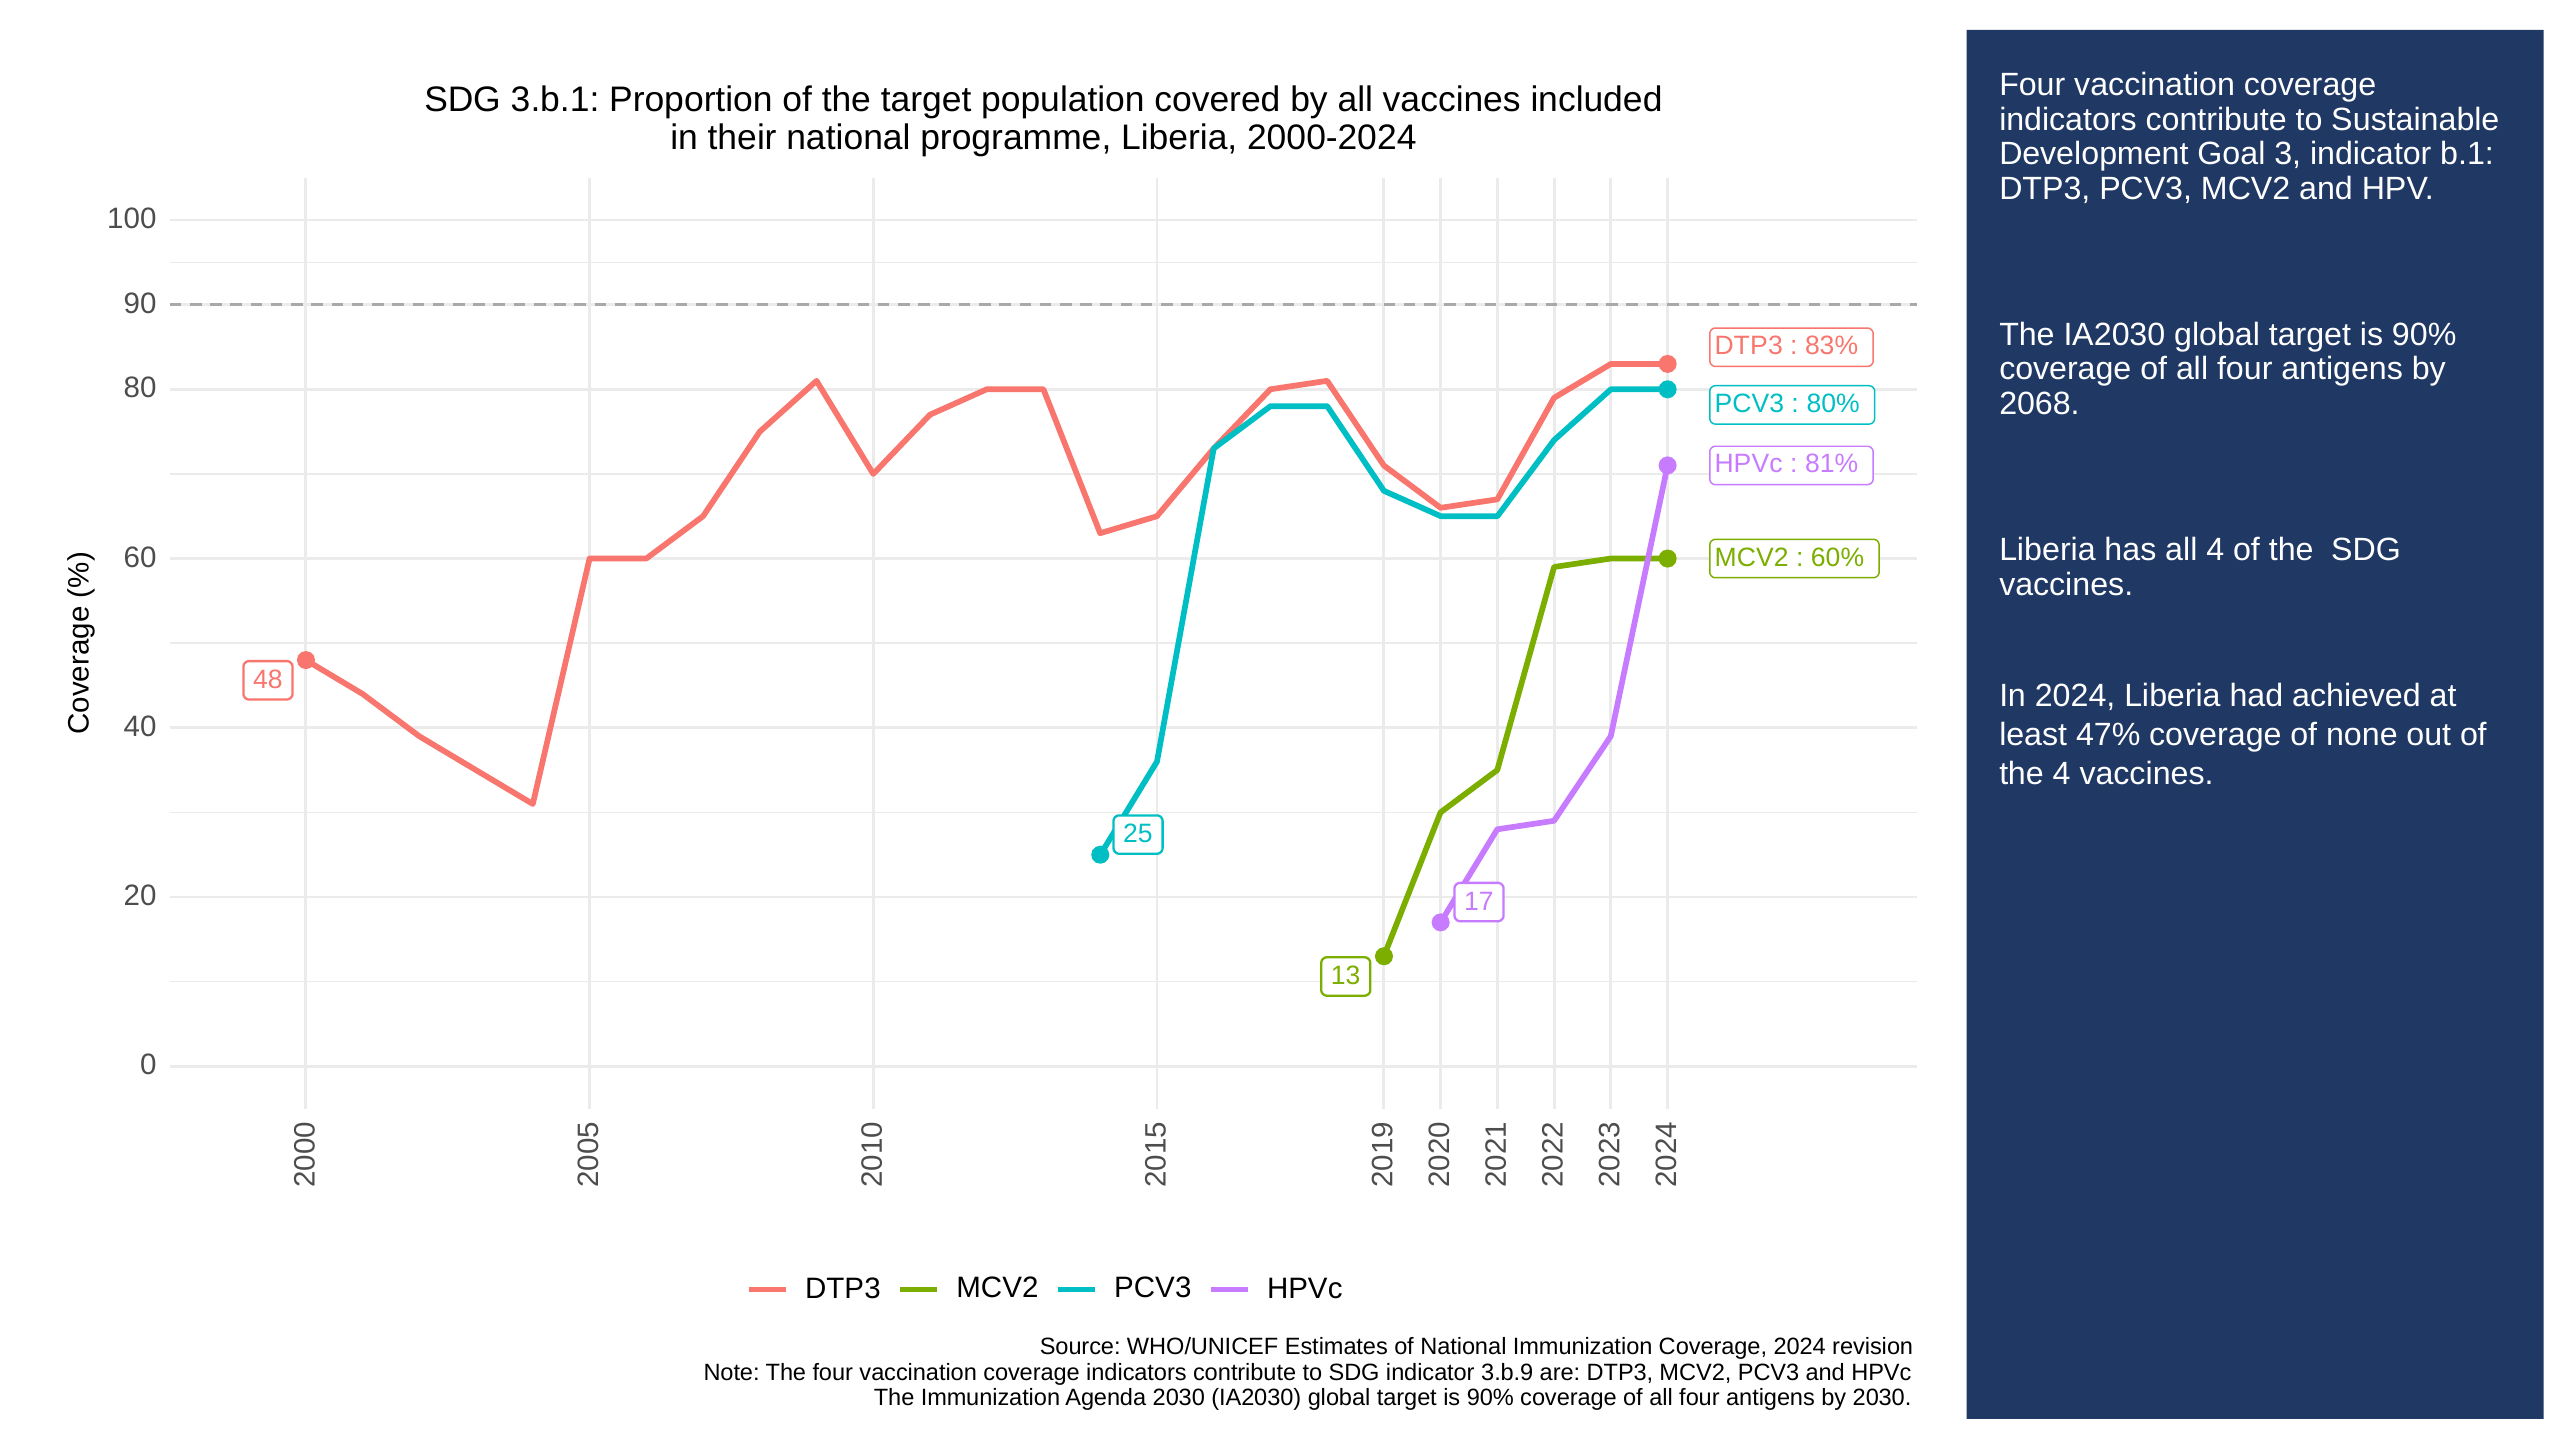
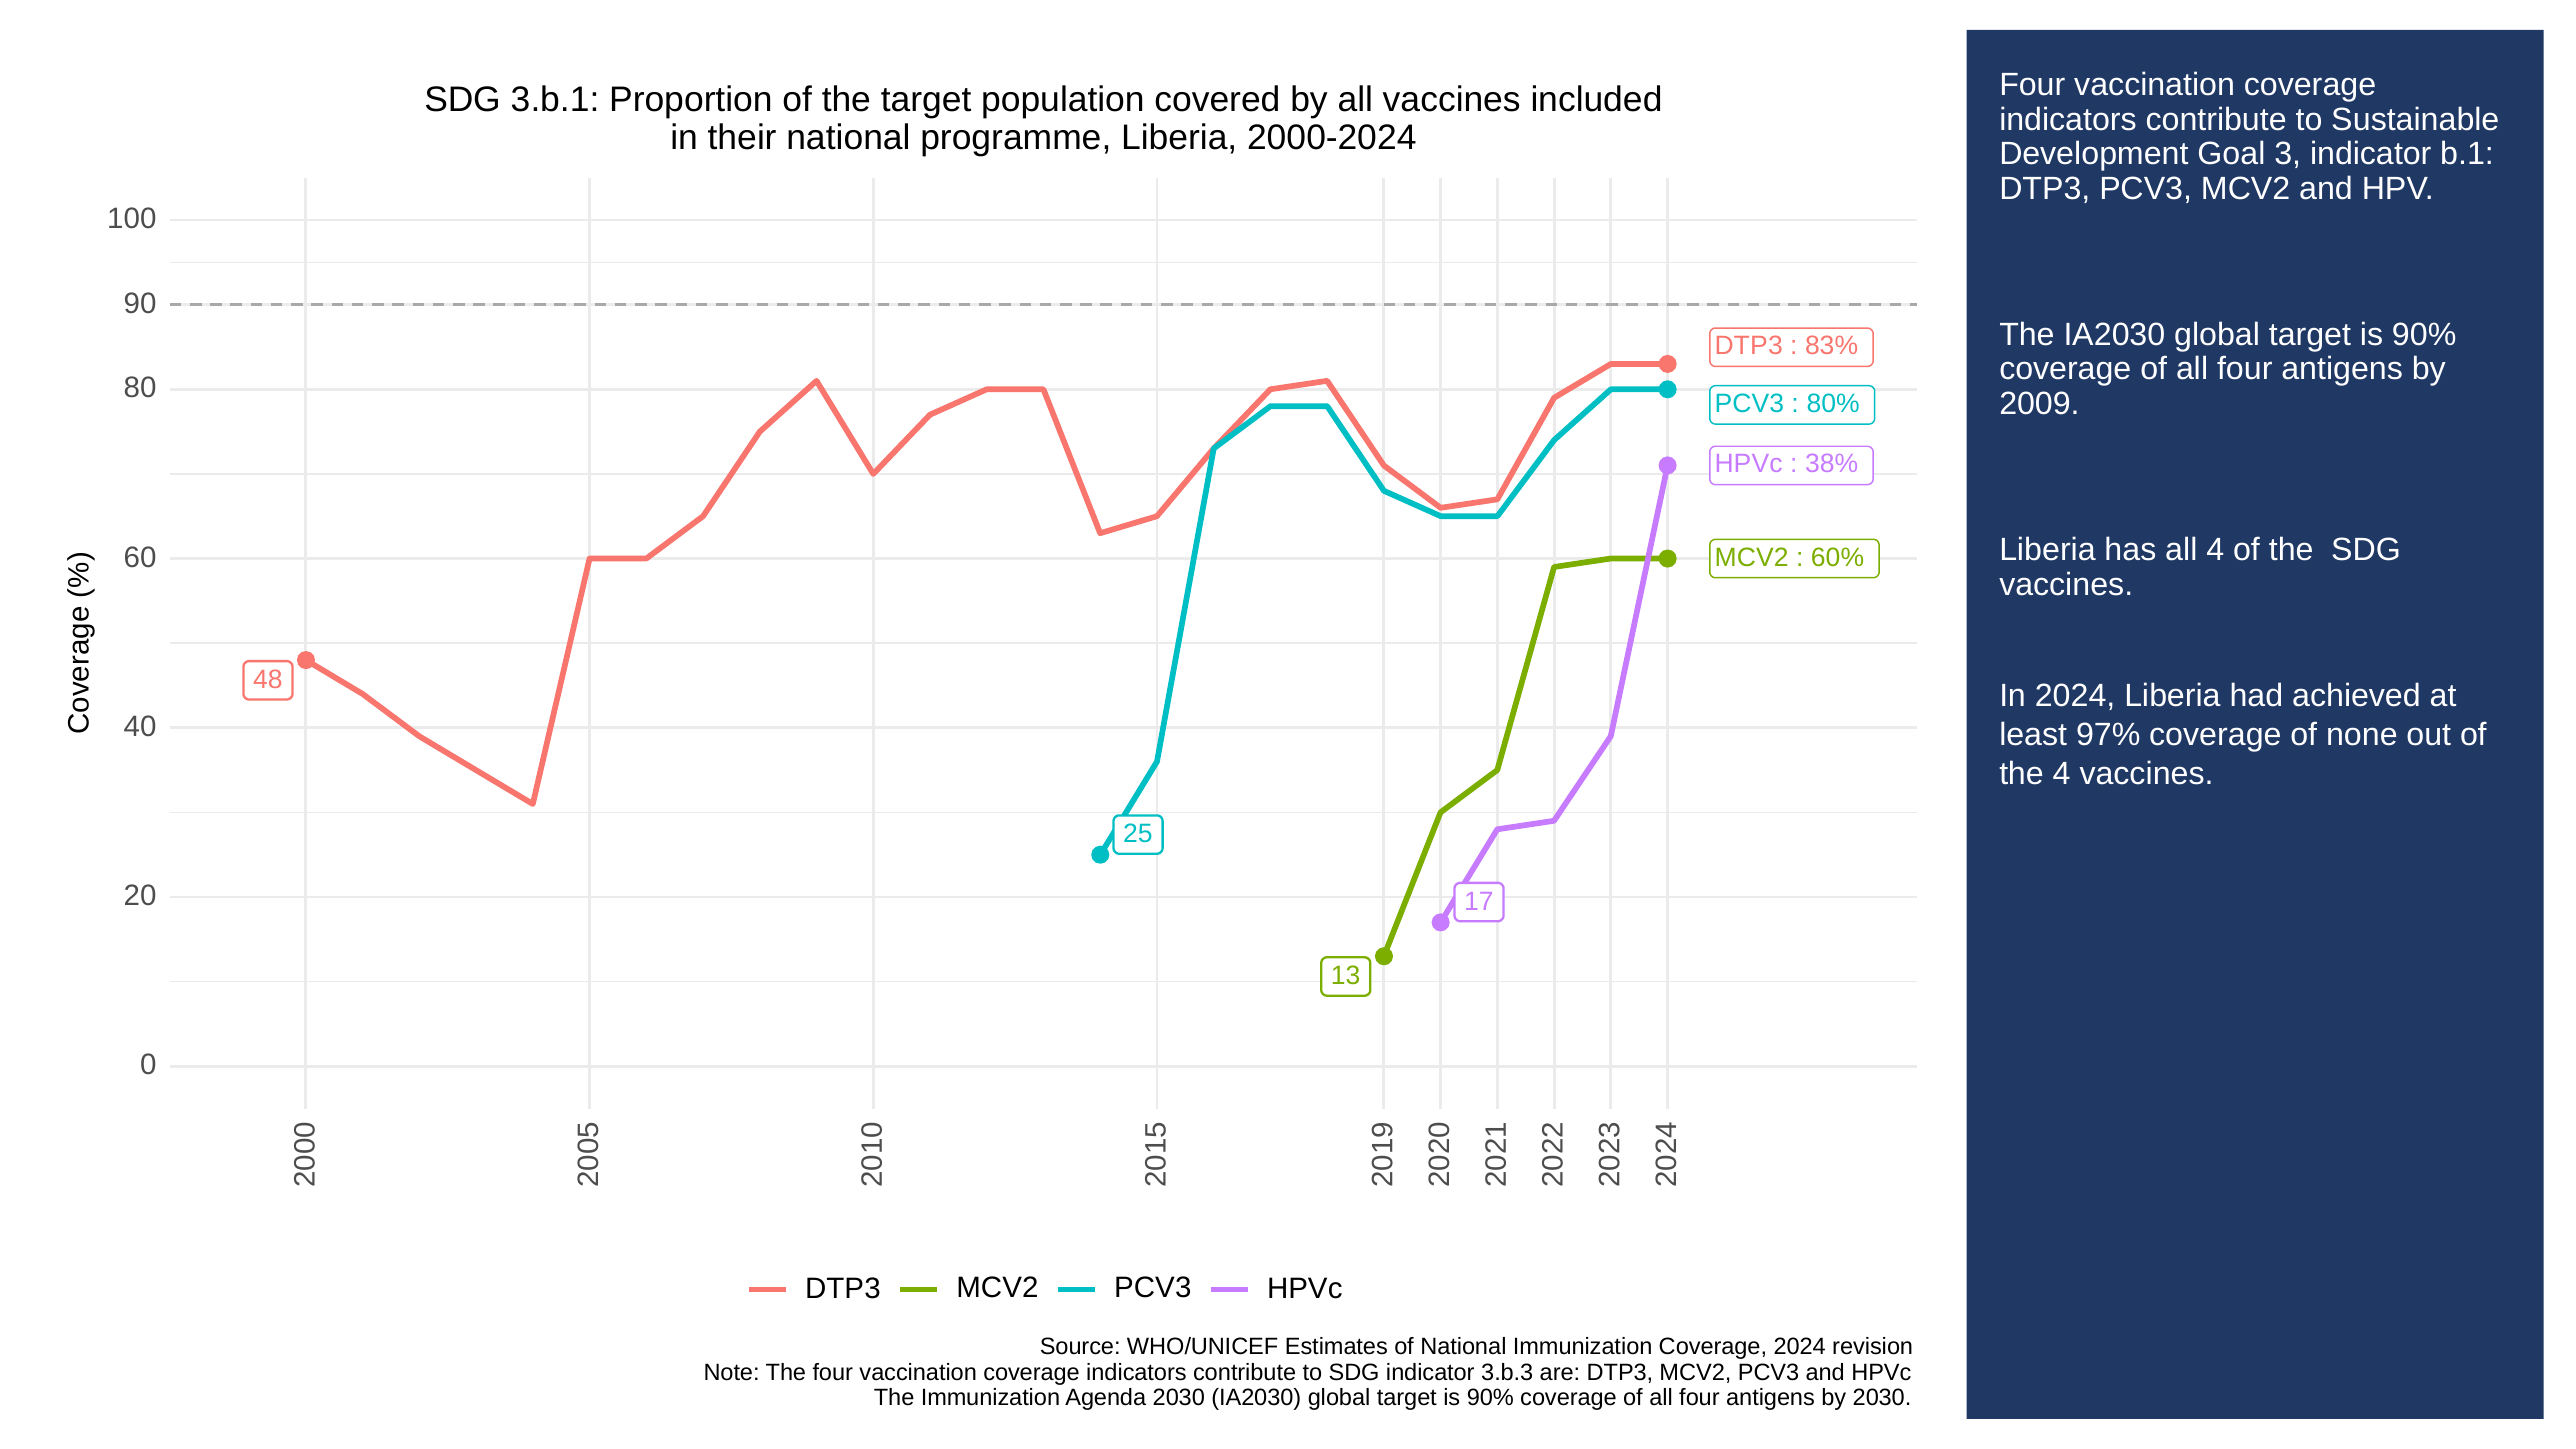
2068: 2068 -> 2009 (2039, 404)
81%: 81% -> 38% (1832, 464)
47%: 47% -> 97% (2108, 735)
3.b.9: 3.b.9 -> 3.b.3 (1507, 1373)
